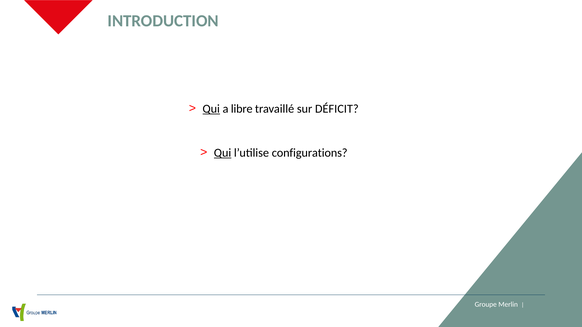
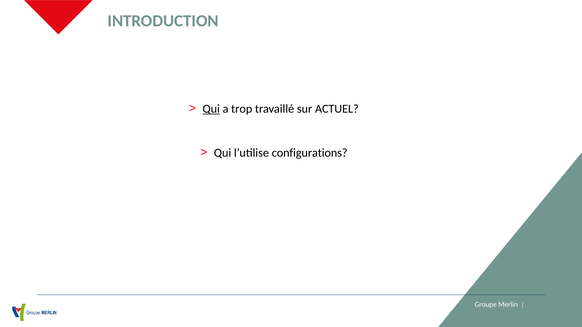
libre: libre -> trop (242, 109)
DÉFICIT: DÉFICIT -> ACTUEL (337, 109)
Qui underline: present -> none (223, 153)
